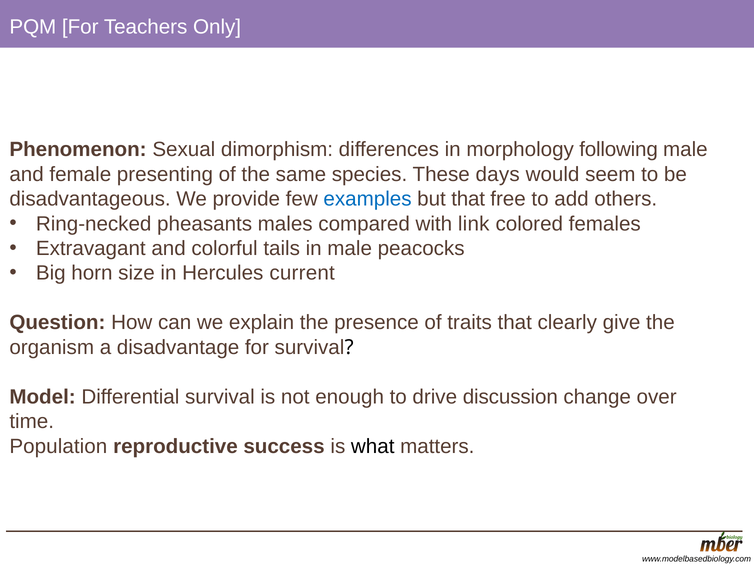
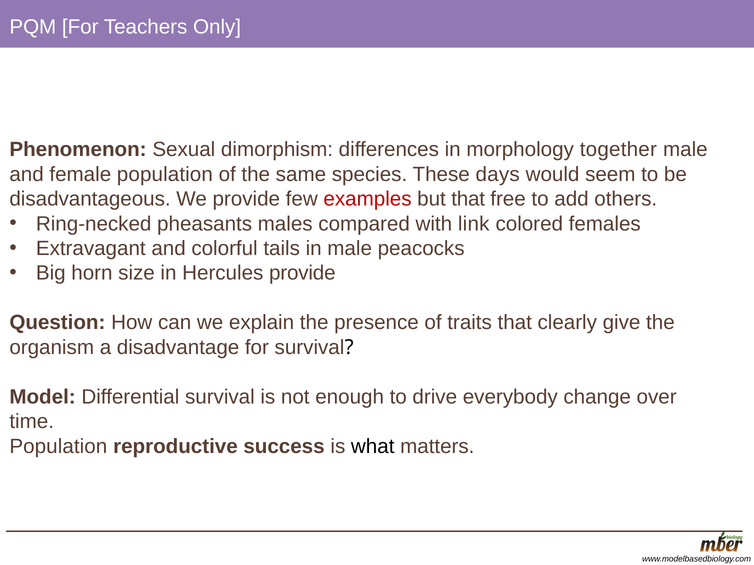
following: following -> together (618, 150)
female presenting: presenting -> population (165, 174)
examples colour: blue -> red (368, 199)
Hercules current: current -> provide (302, 273)
discussion: discussion -> everybody (510, 397)
